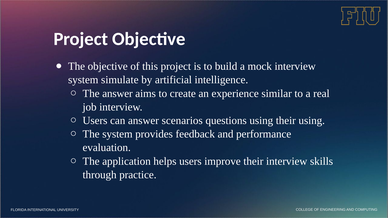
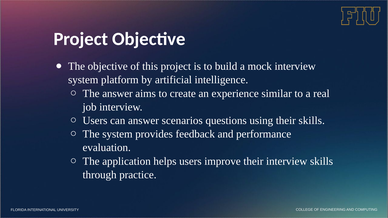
simulate: simulate -> platform (120, 80)
their using: using -> skills (312, 121)
